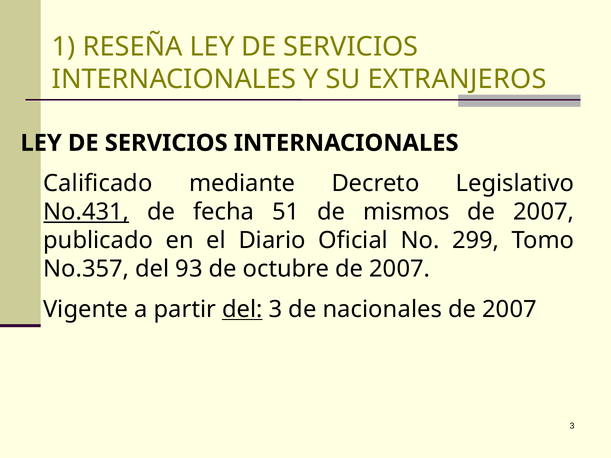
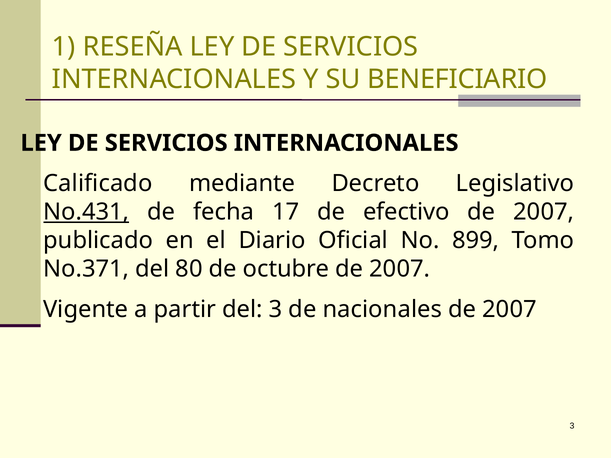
EXTRANJEROS: EXTRANJEROS -> BENEFICIARIO (457, 79)
51: 51 -> 17 (286, 212)
mismos: mismos -> efectivo (406, 212)
299: 299 -> 899 (476, 241)
No.357: No.357 -> No.371 (86, 269)
93: 93 -> 80 (189, 269)
del underline: present -> none (242, 309)
